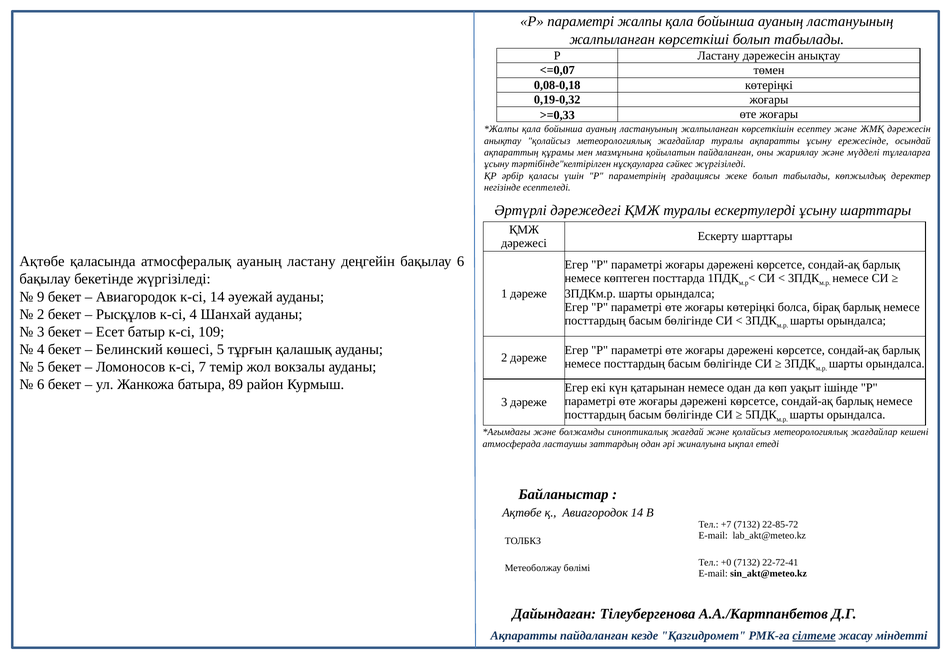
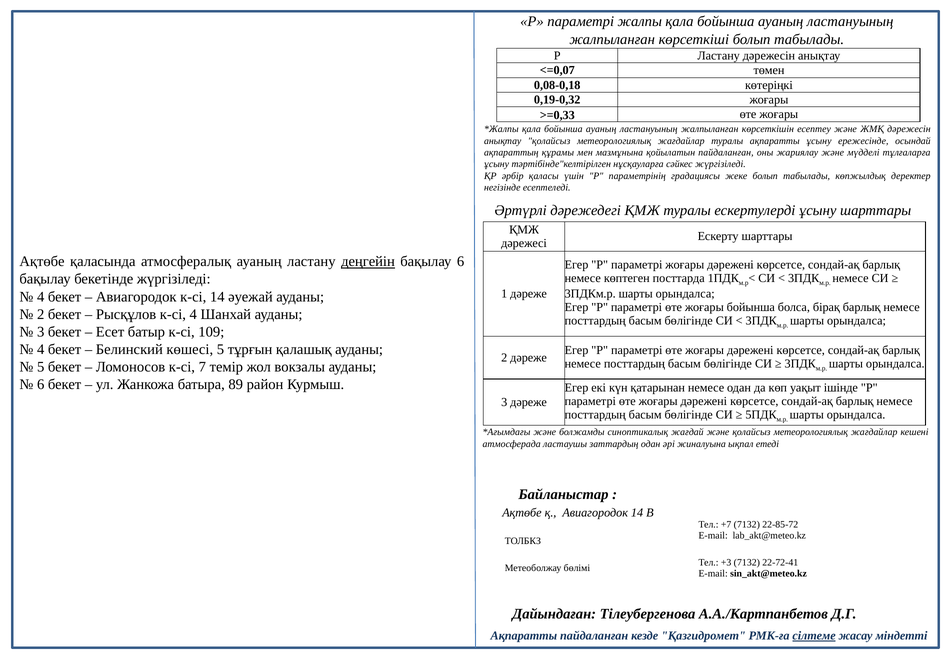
деңгейін underline: none -> present (368, 261)
9: 9 -> 4 (41, 296)
жоғары көтеріңкі: көтеріңкі -> бойынша (751, 307)
+0: +0 -> +3 (726, 562)
